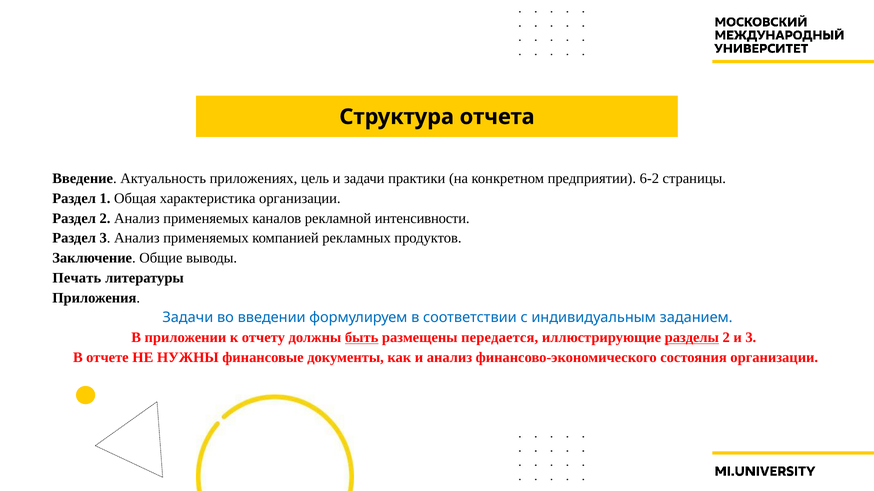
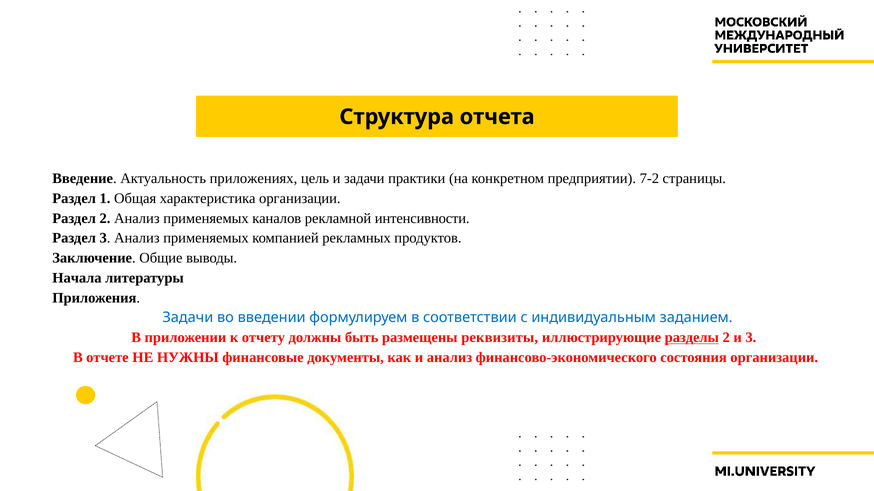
6-2: 6-2 -> 7-2 (649, 179)
Печать: Печать -> Начала (77, 278)
быть underline: present -> none (362, 338)
передается: передается -> реквизиты (500, 338)
